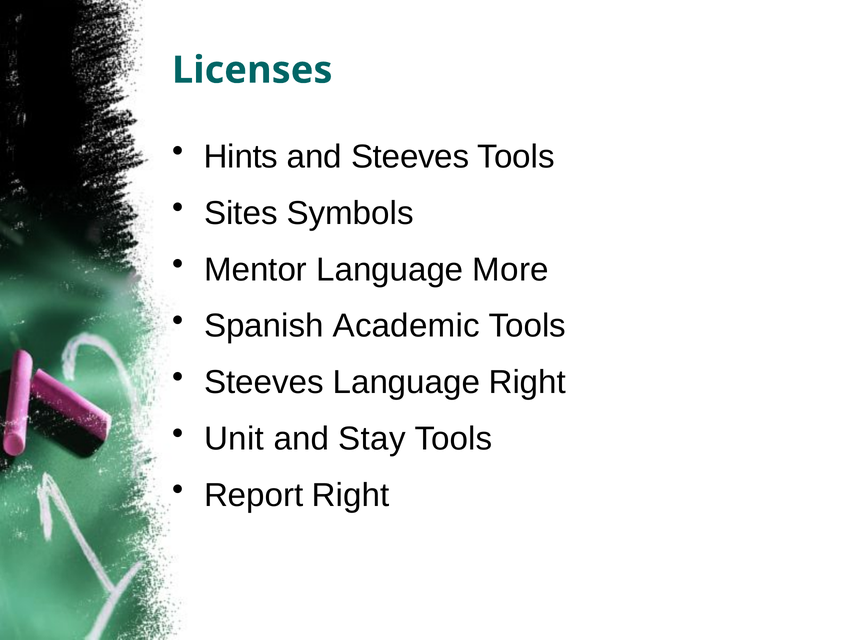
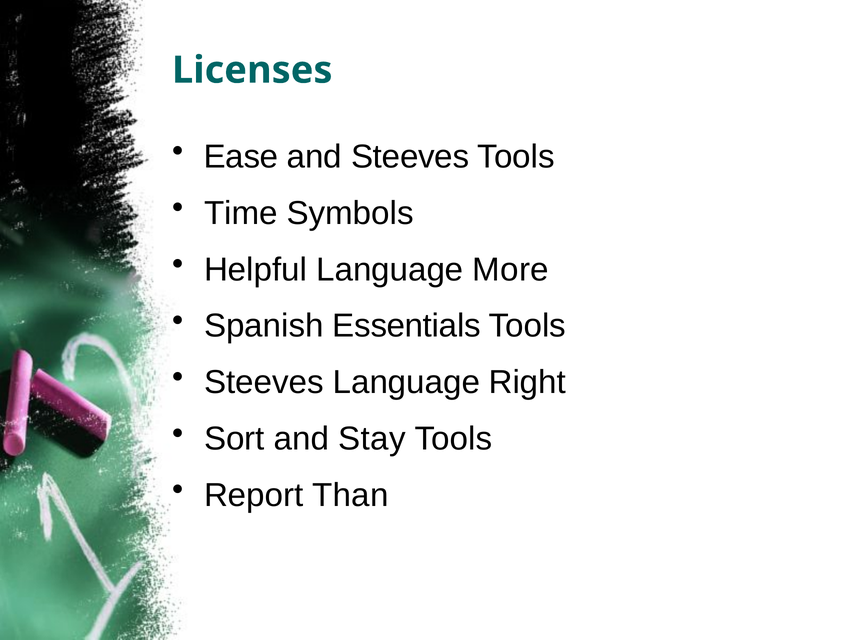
Hints: Hints -> Ease (241, 157)
Sites: Sites -> Time (241, 213)
Mentor: Mentor -> Helpful (256, 269)
Academic: Academic -> Essentials (407, 326)
Unit: Unit -> Sort (234, 439)
Report Right: Right -> Than (350, 495)
